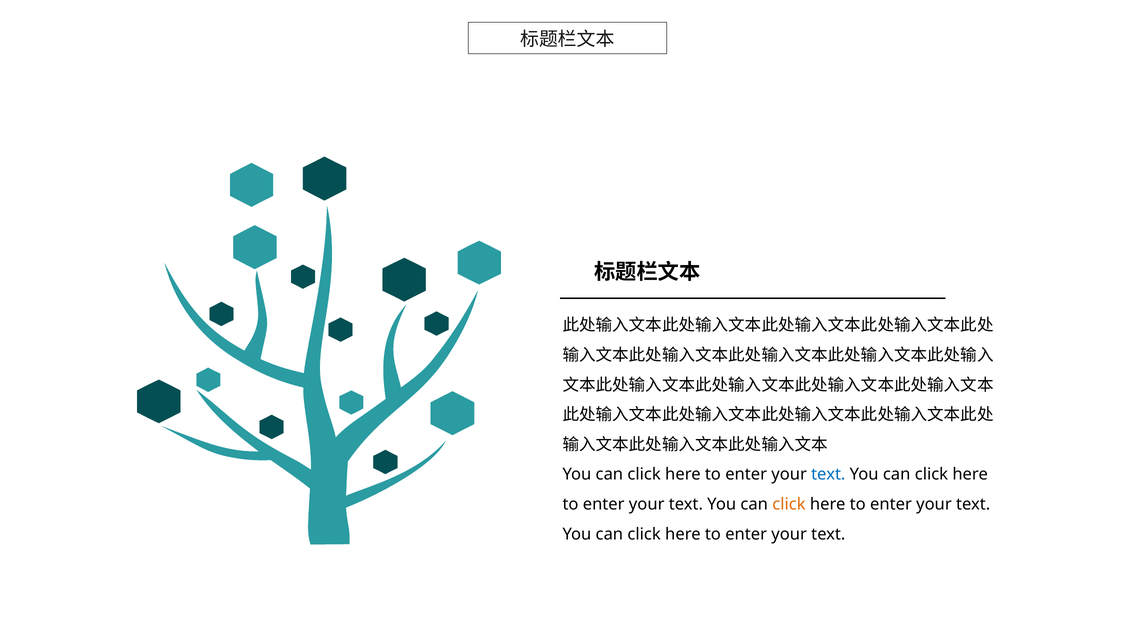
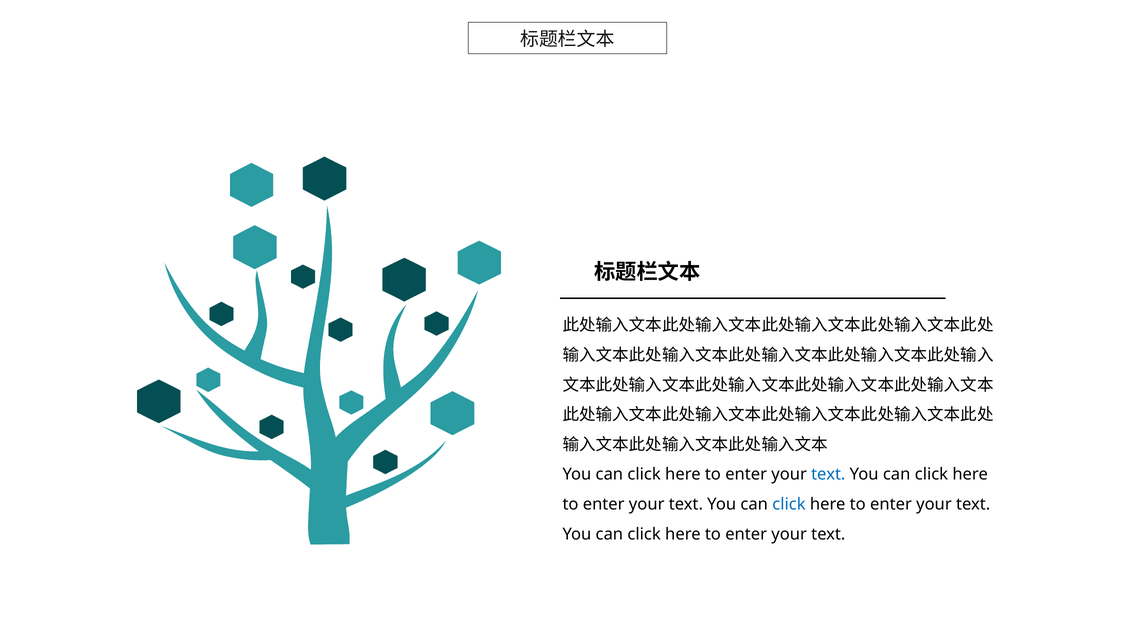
click colour: orange -> blue (789, 504)
